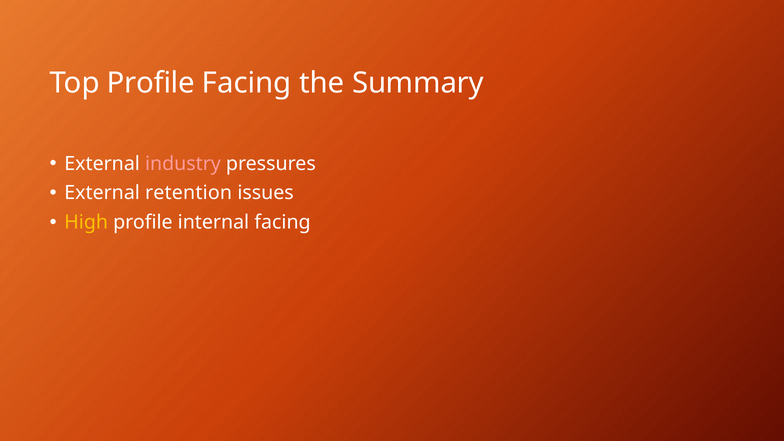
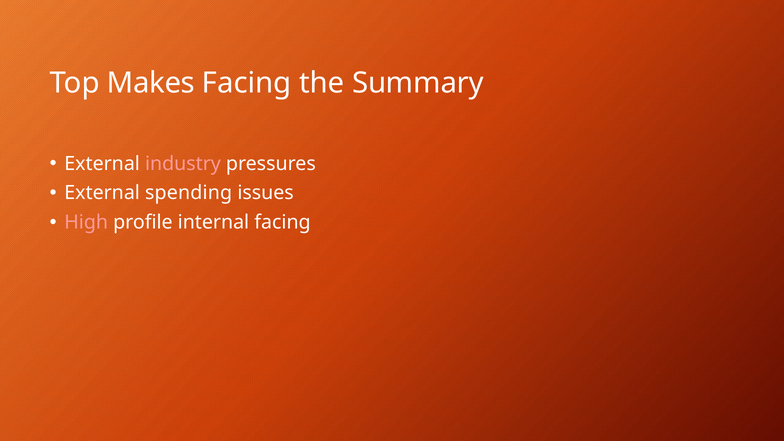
Top Profile: Profile -> Makes (151, 83)
retention: retention -> spending (189, 193)
High colour: yellow -> pink (86, 222)
